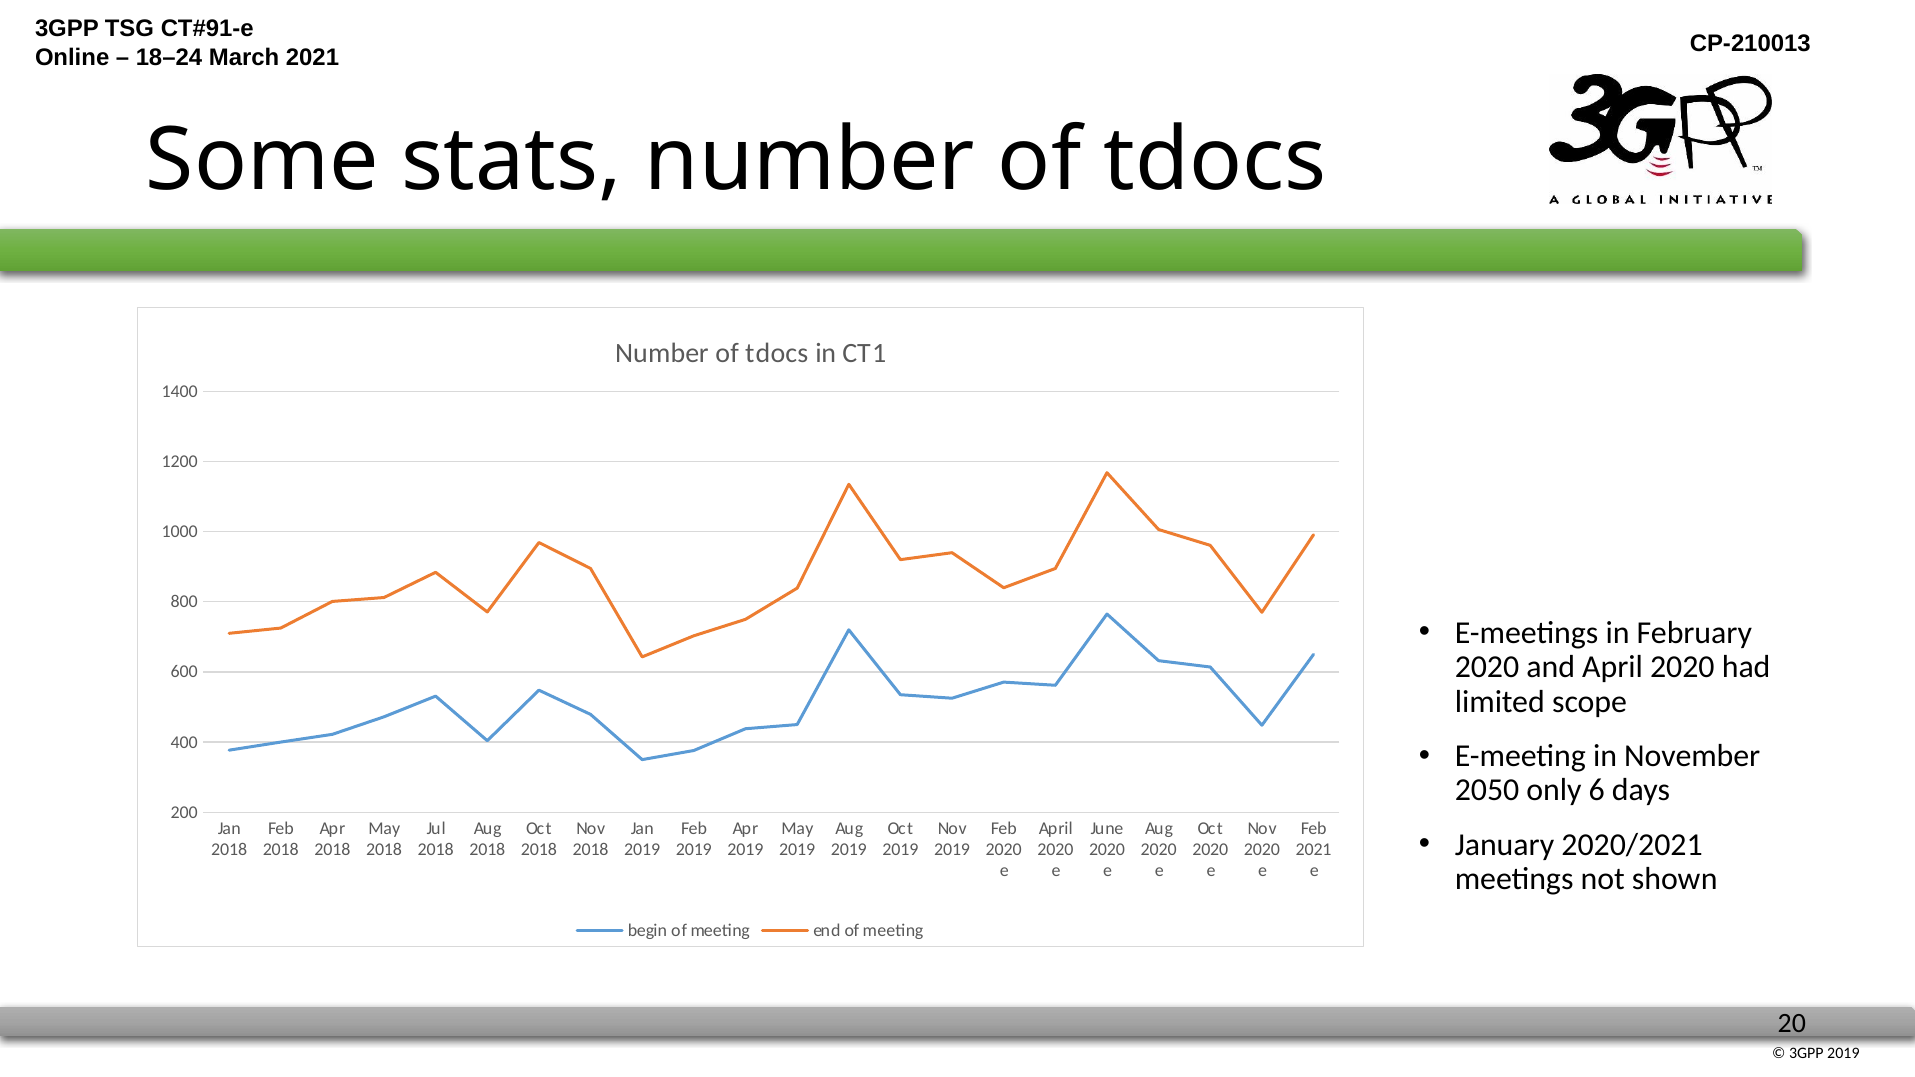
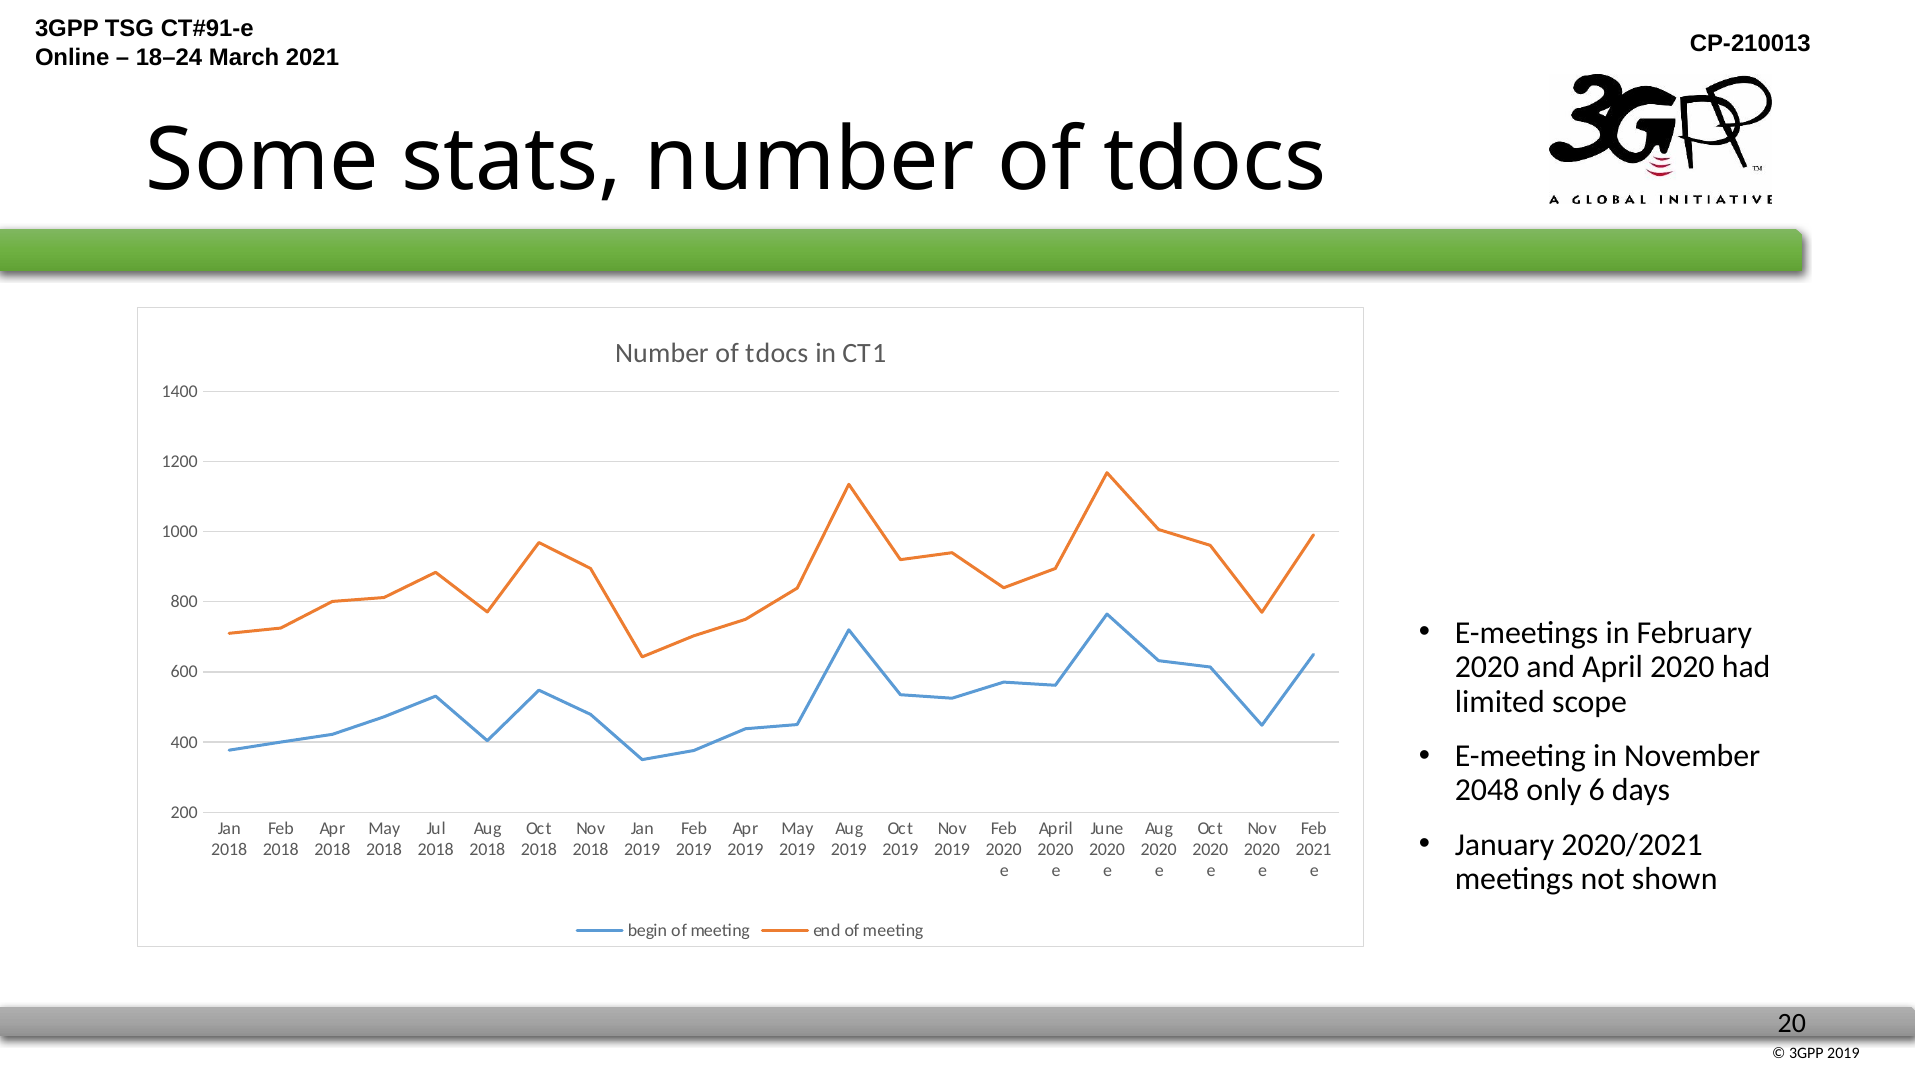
2050: 2050 -> 2048 (1487, 791)
